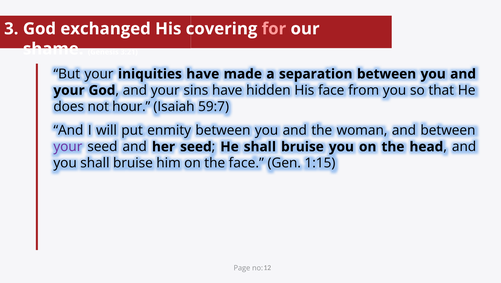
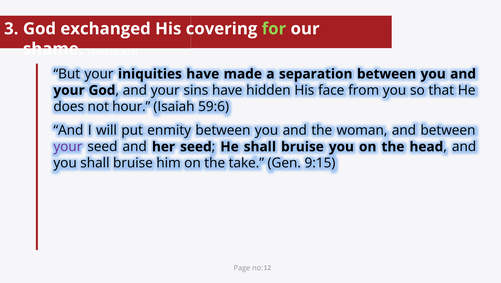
for colour: pink -> light green (274, 29)
59:7: 59:7 -> 59:6 (214, 106)
the face: face -> take (246, 163)
1:15: 1:15 -> 9:15 (320, 163)
